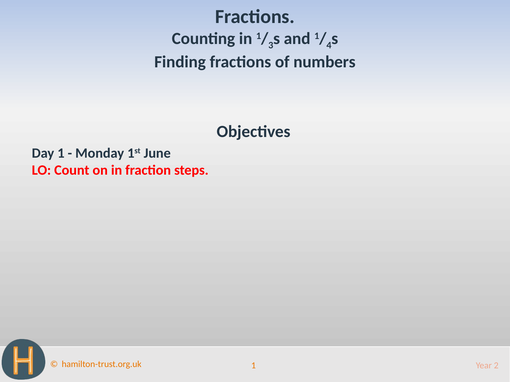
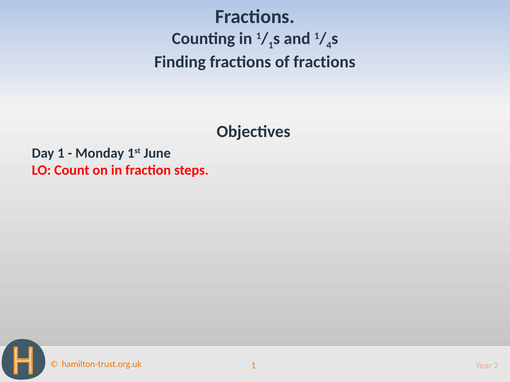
3: 3 -> 1 (271, 45)
of numbers: numbers -> fractions (324, 62)
